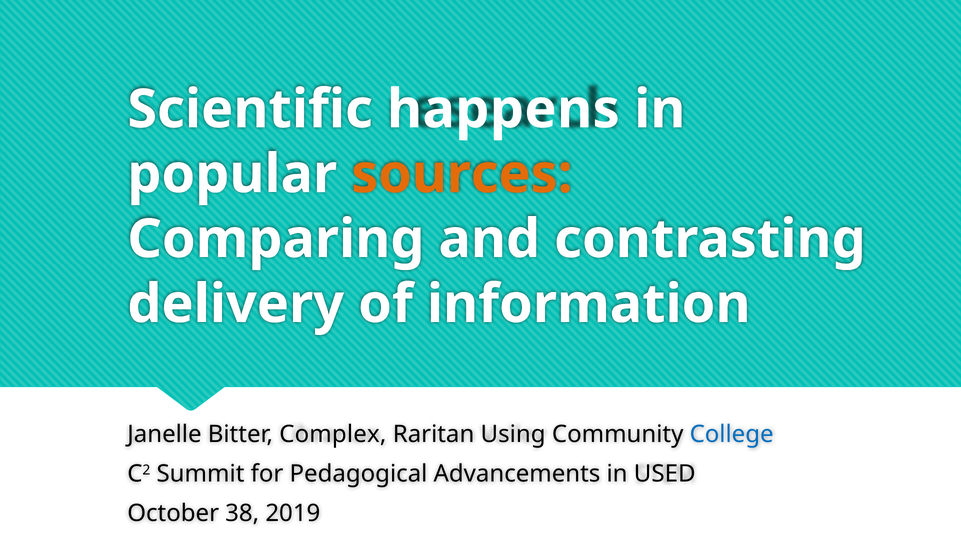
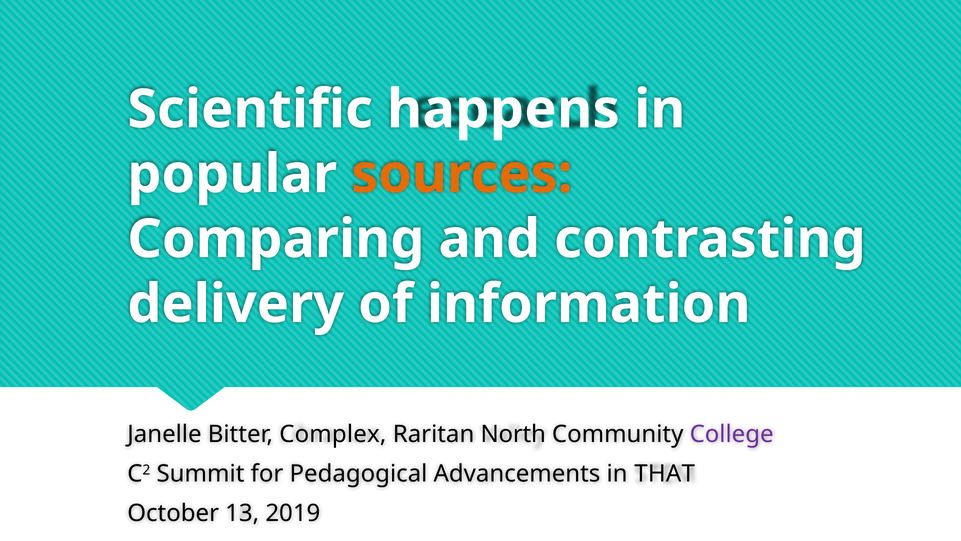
Using: Using -> North (513, 434)
College colour: blue -> purple (732, 434)
USED: USED -> THAT (665, 473)
38: 38 -> 13 (242, 513)
